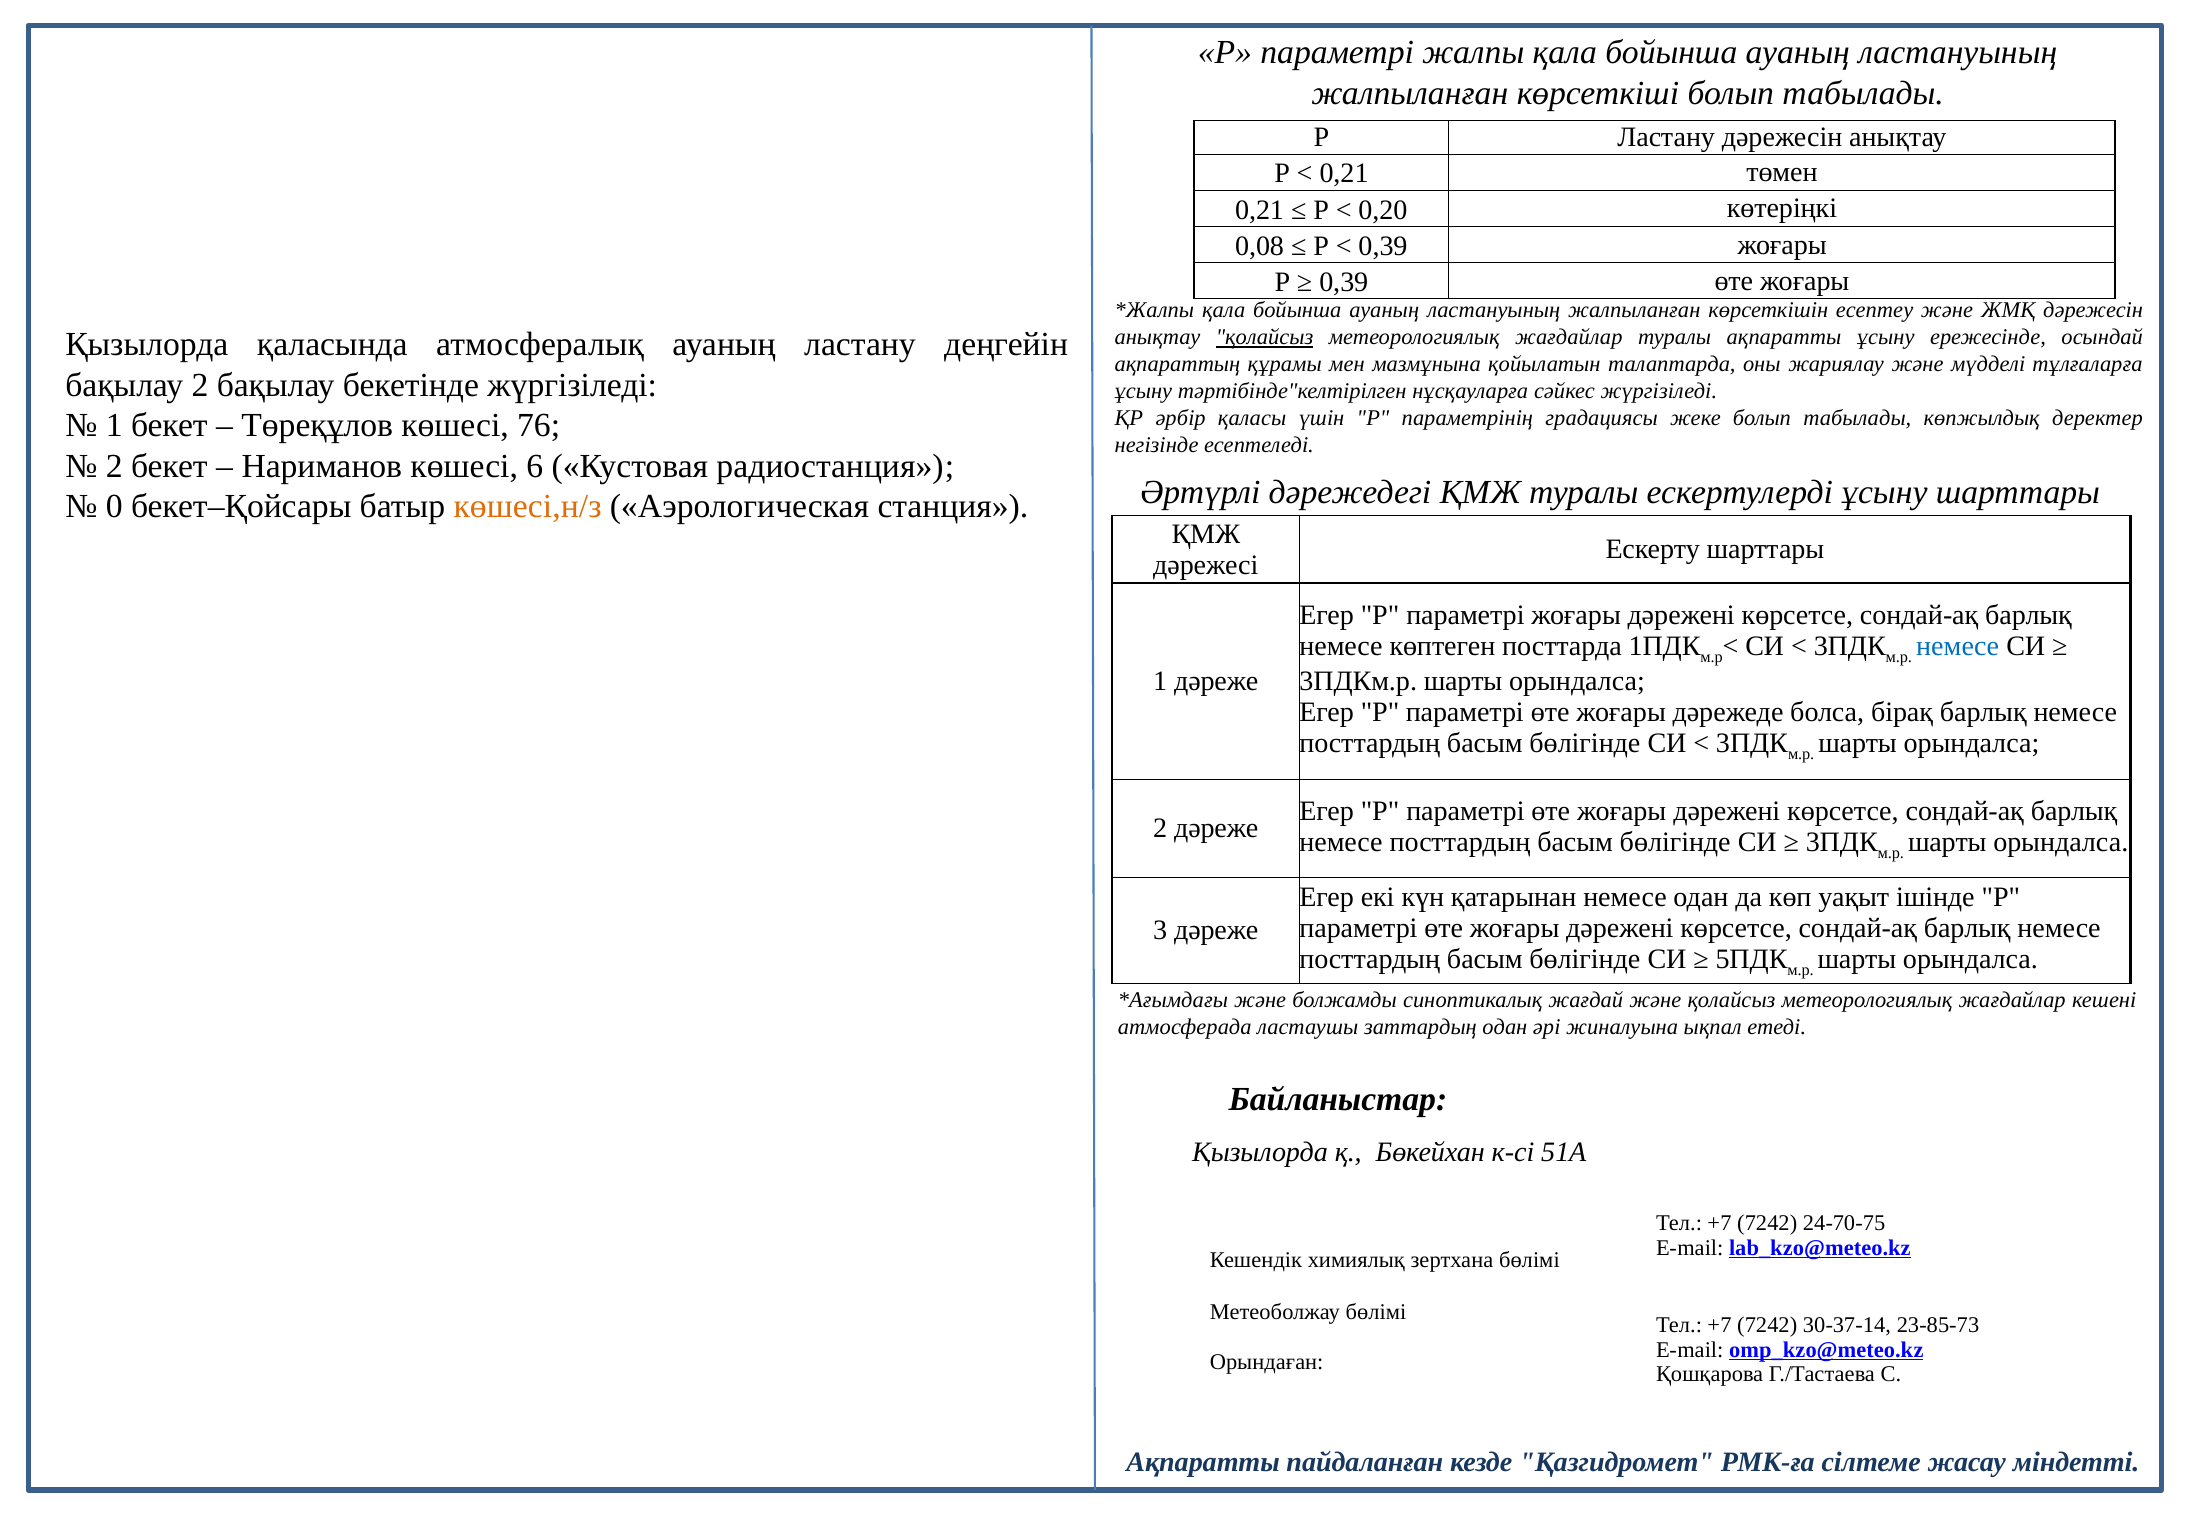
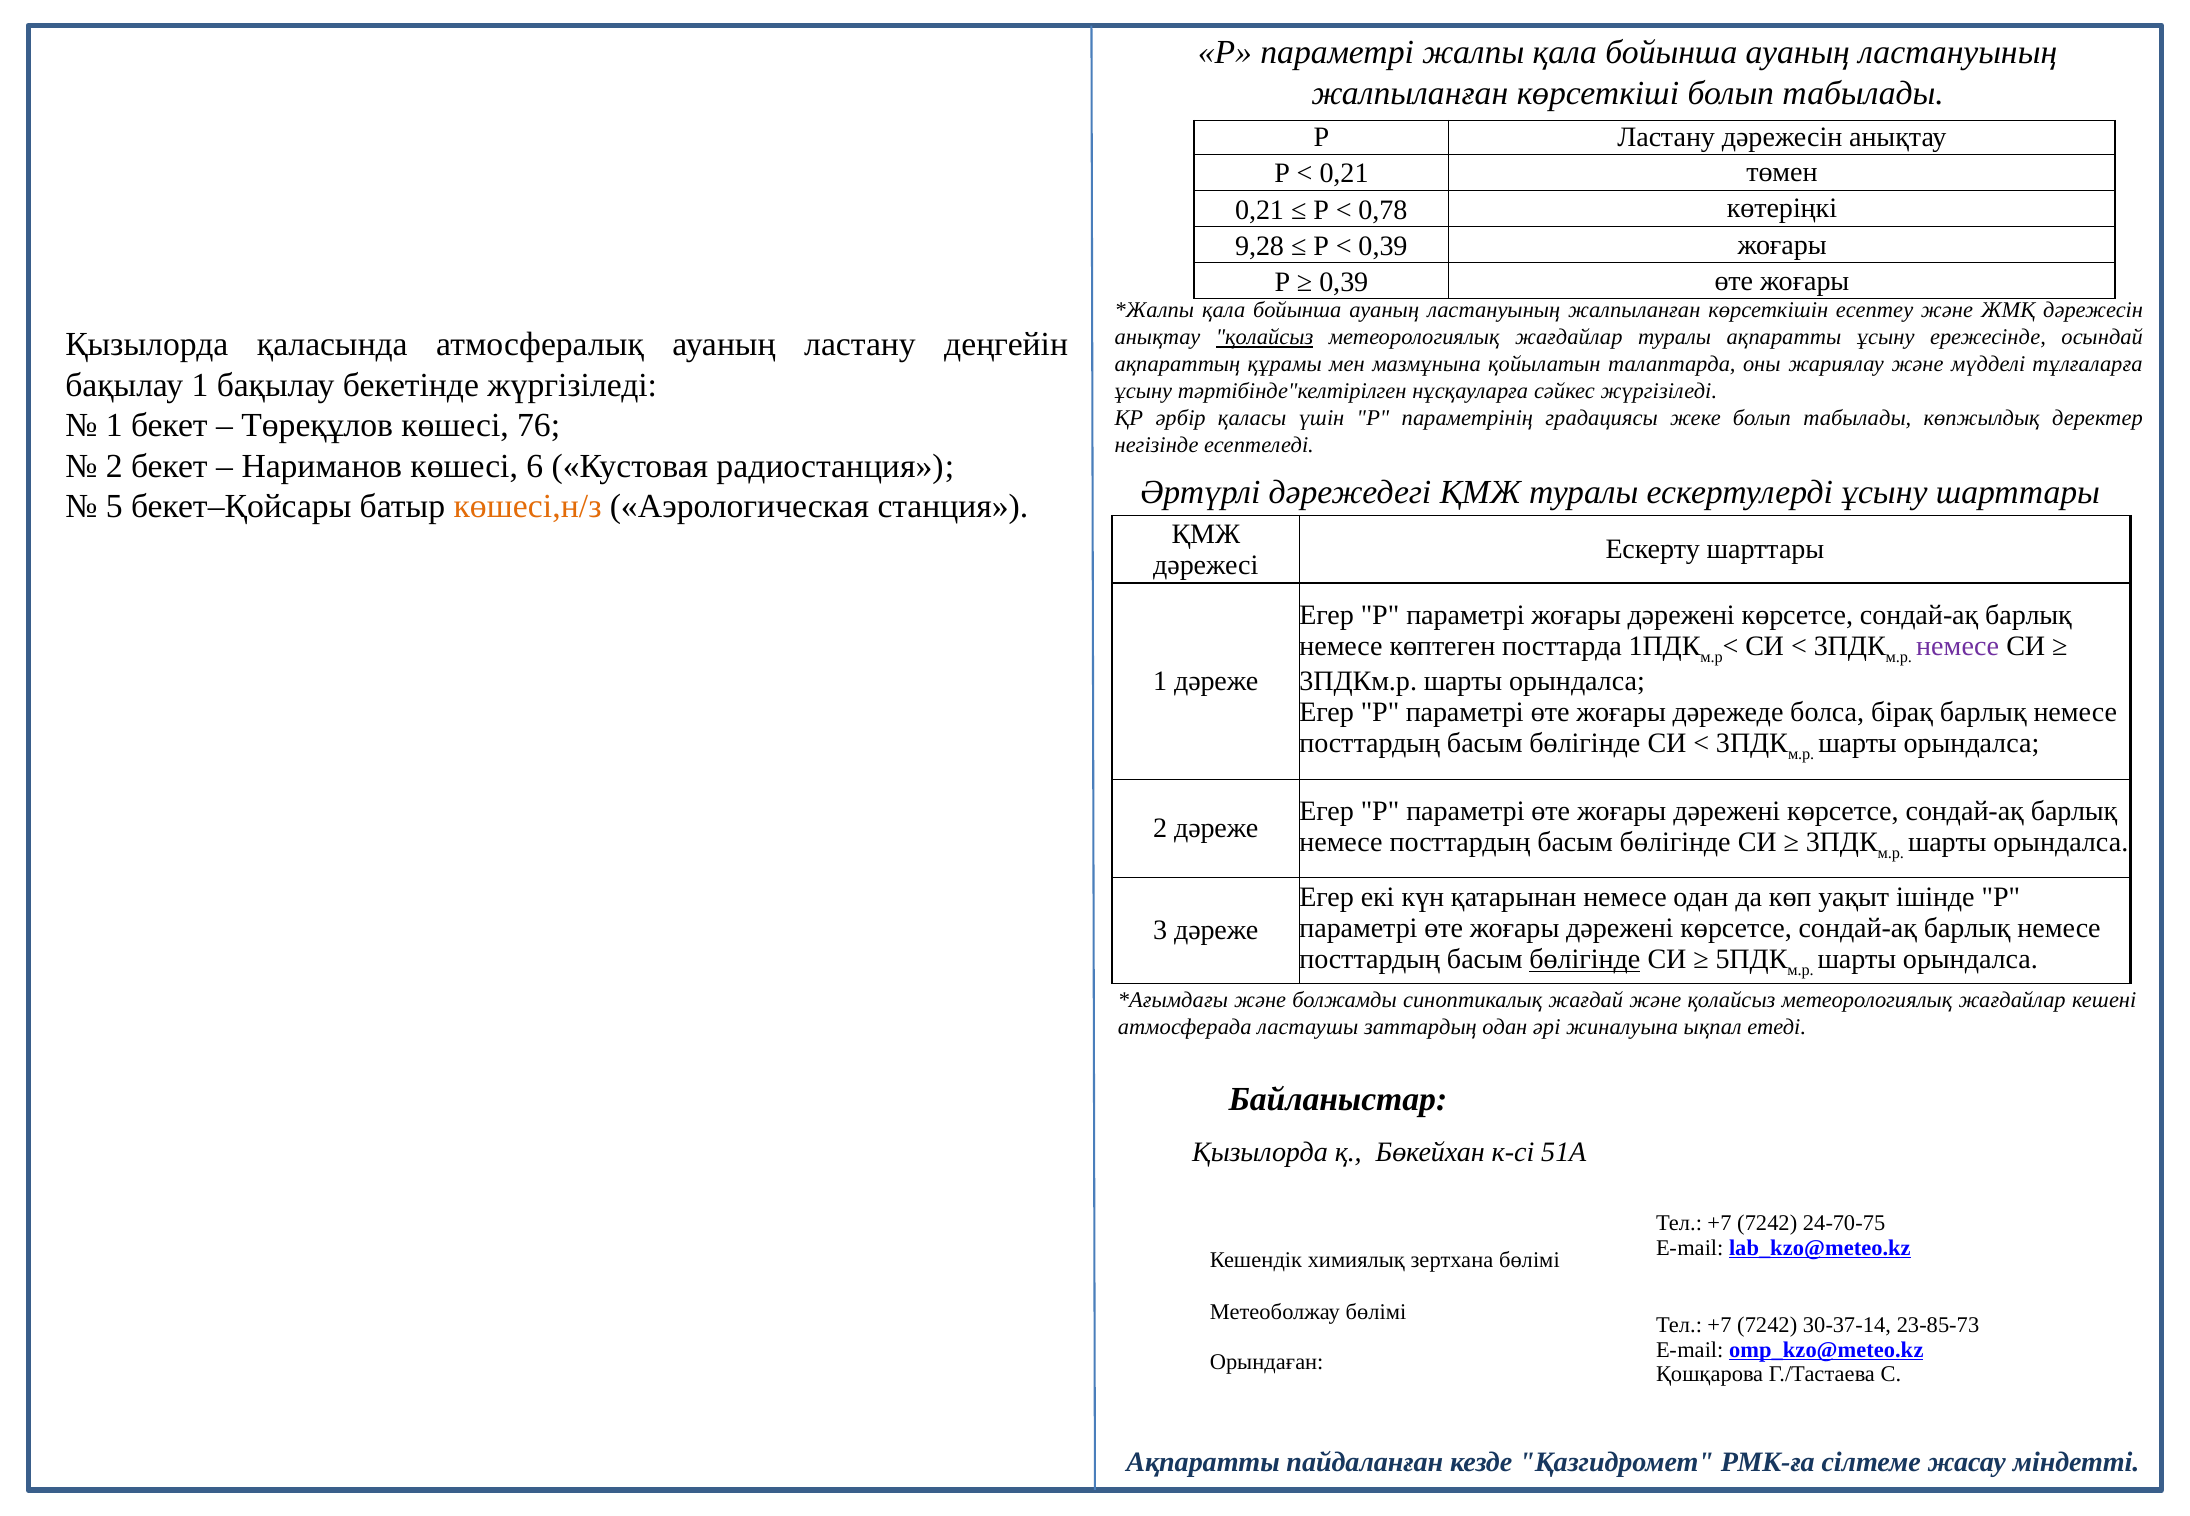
0,20: 0,20 -> 0,78 (1383, 210)
0,08: 0,08 -> 9,28 (1260, 246)
бақылау 2: 2 -> 1 (200, 385)
0: 0 -> 5 (114, 506)
немесе colour: blue -> purple (1958, 646)
бөлігінде underline: none -> present (1585, 959)
